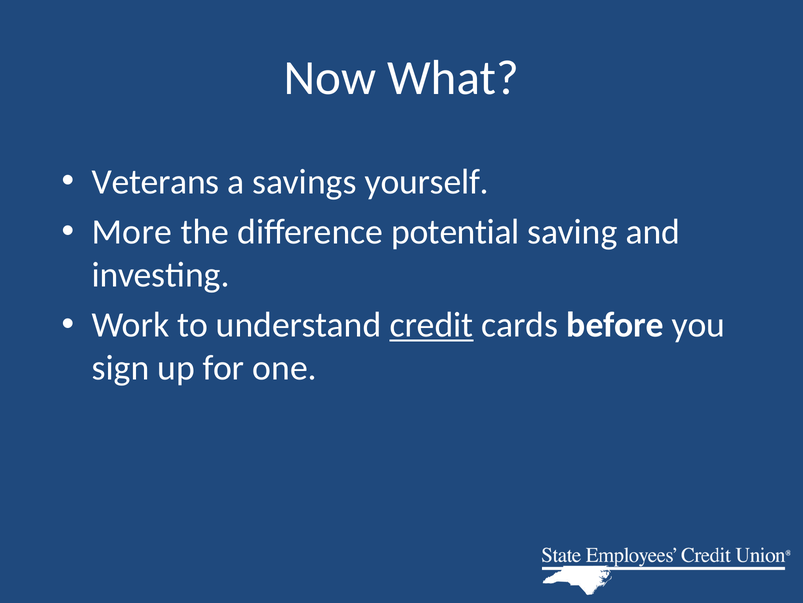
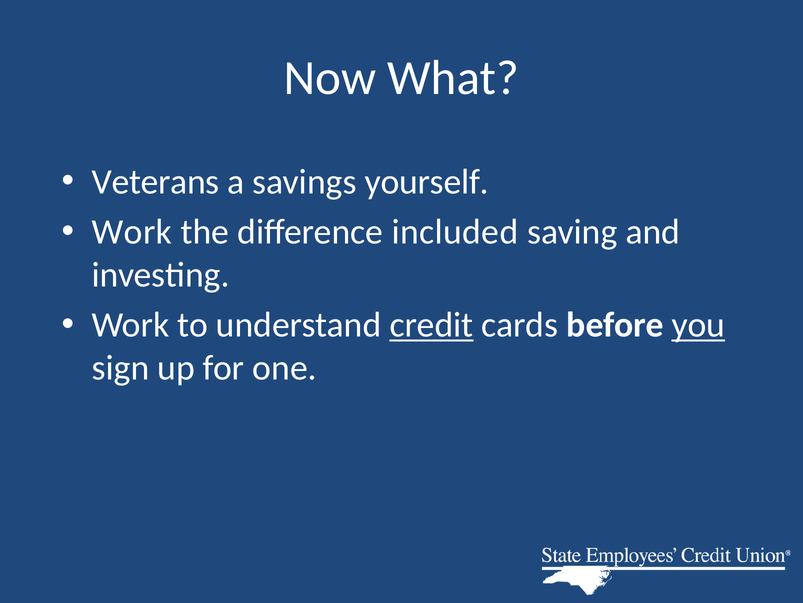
More: More -> Work (132, 232)
potential: potential -> included (455, 232)
you underline: none -> present (698, 325)
